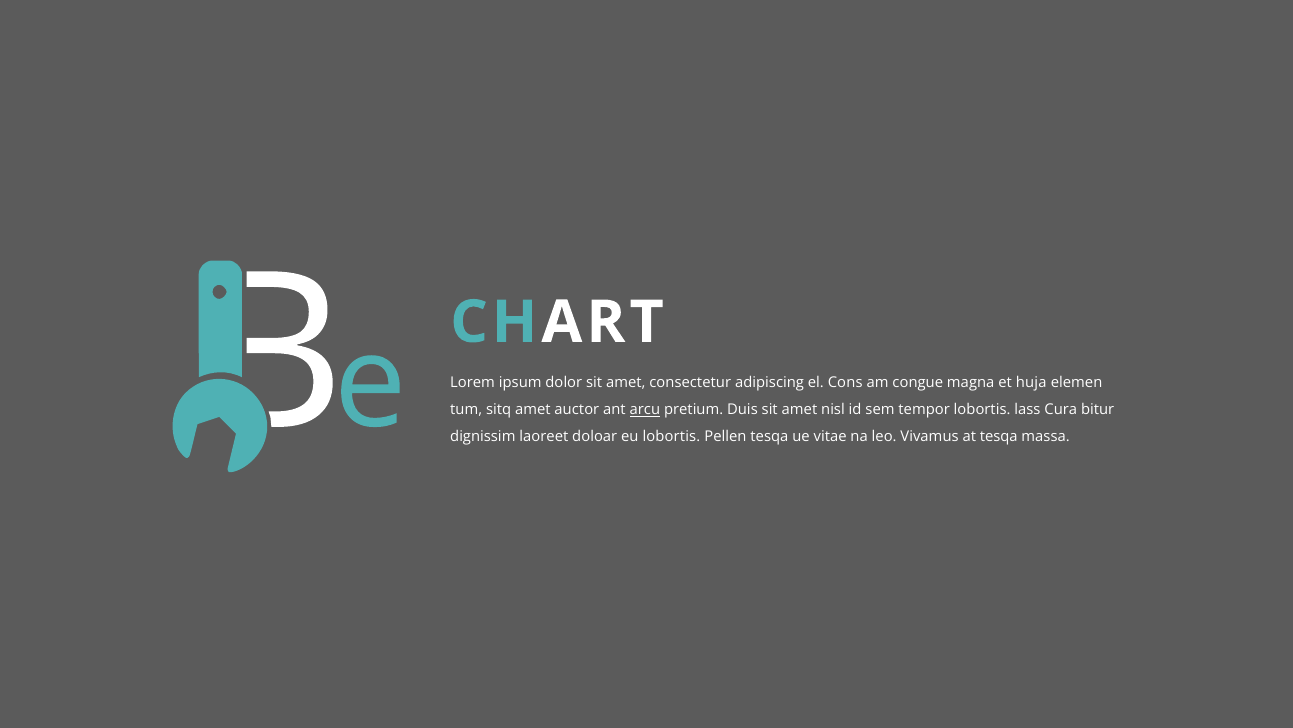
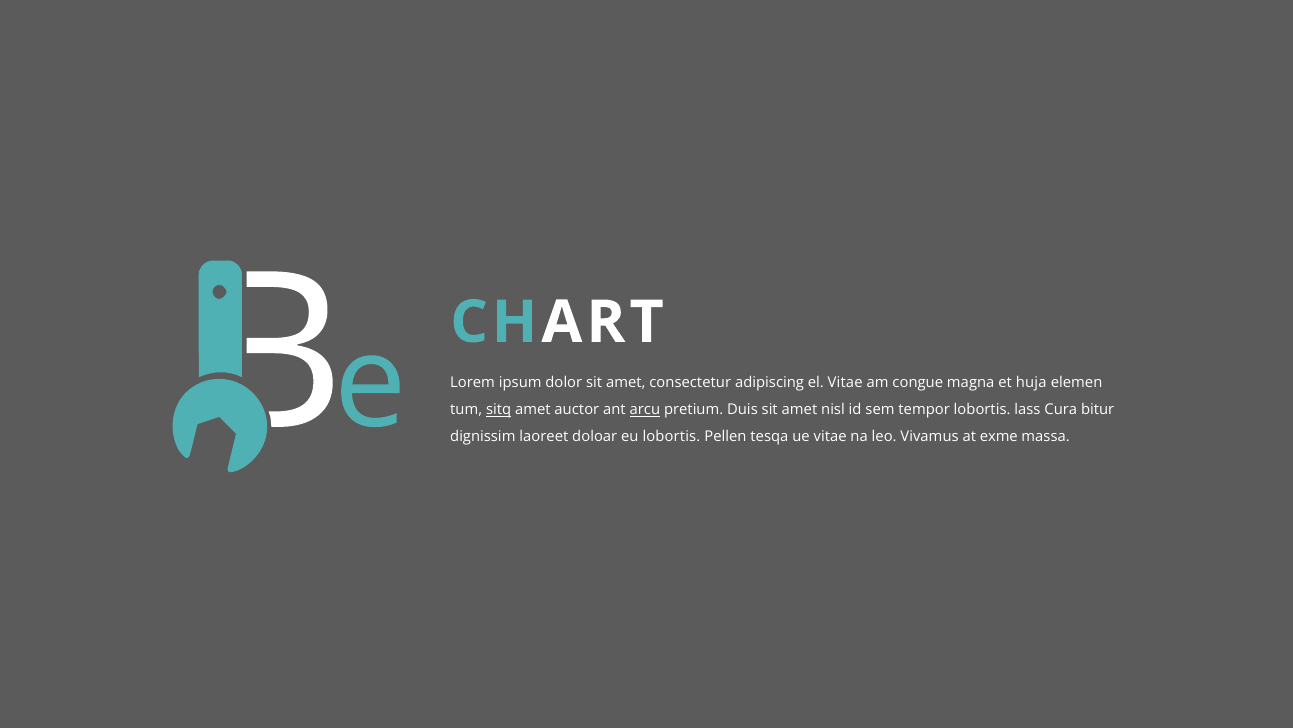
el Cons: Cons -> Vitae (845, 383)
sitq underline: none -> present (499, 409)
at tesqa: tesqa -> exme (999, 436)
